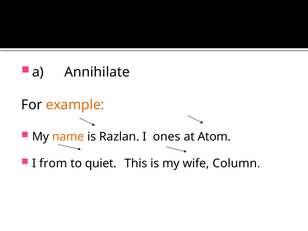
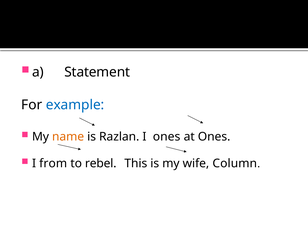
Annihilate: Annihilate -> Statement (97, 72)
example colour: orange -> blue (75, 105)
at Atom: Atom -> Ones (214, 137)
quiet: quiet -> rebel (101, 163)
